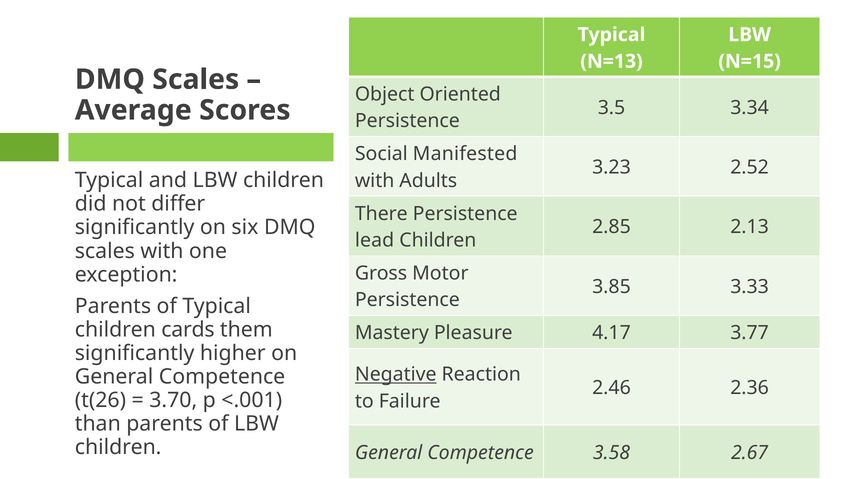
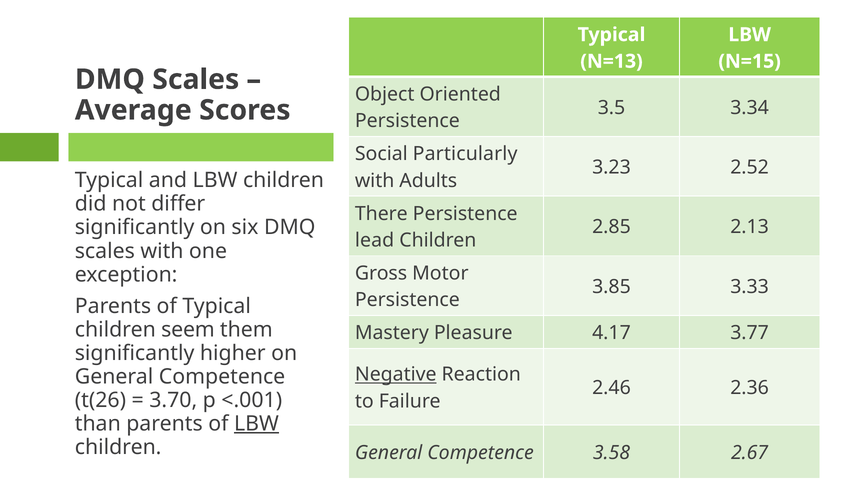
Manifested: Manifested -> Particularly (465, 154)
cards: cards -> seem (188, 330)
LBW underline: none -> present (256, 424)
